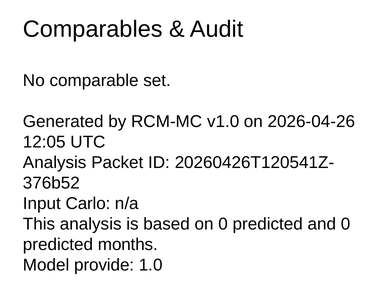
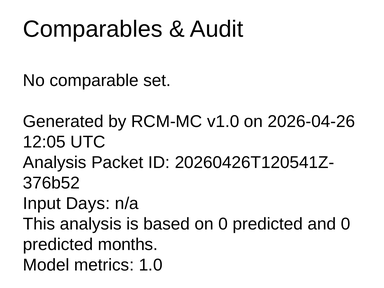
Carlo: Carlo -> Days (88, 203)
provide: provide -> metrics (104, 265)
